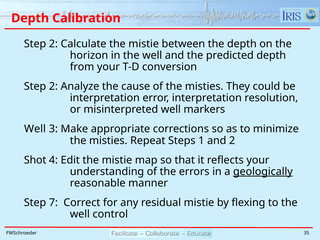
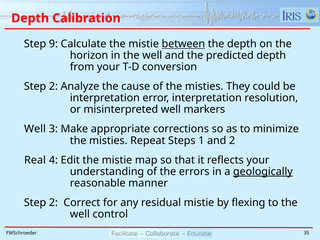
2: 2 -> 9 (53, 44)
between underline: none -> present (183, 44)
Shot: Shot -> Real (35, 160)
7: 7 -> 2 (53, 203)
